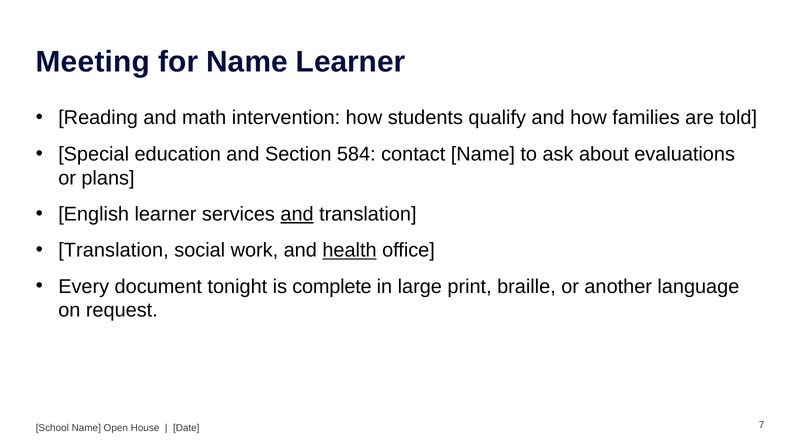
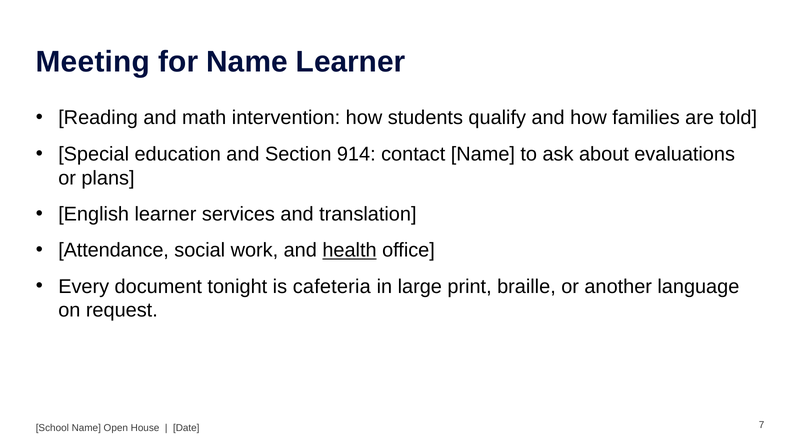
584: 584 -> 914 (356, 154)
and underline: present -> none (297, 214)
Translation: Translation -> Attendance (114, 250)
complete: complete -> cafeteria (332, 286)
